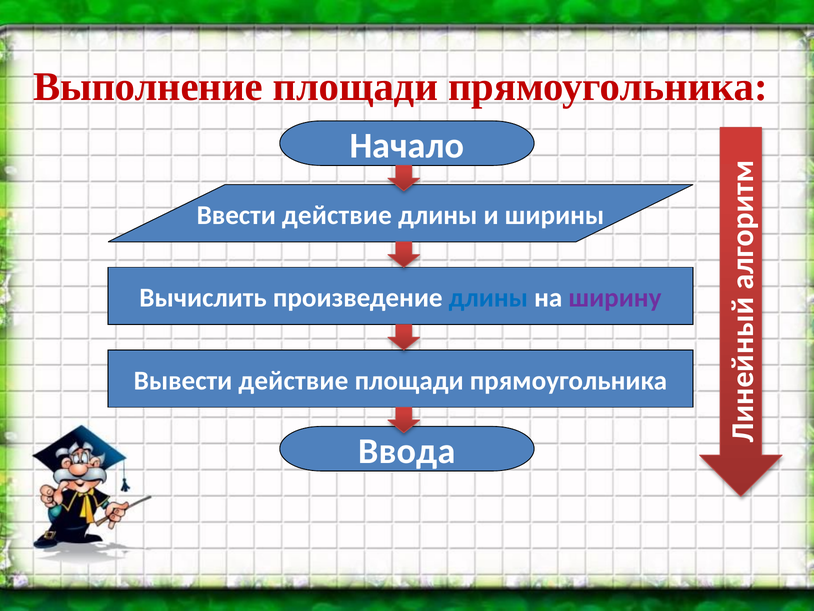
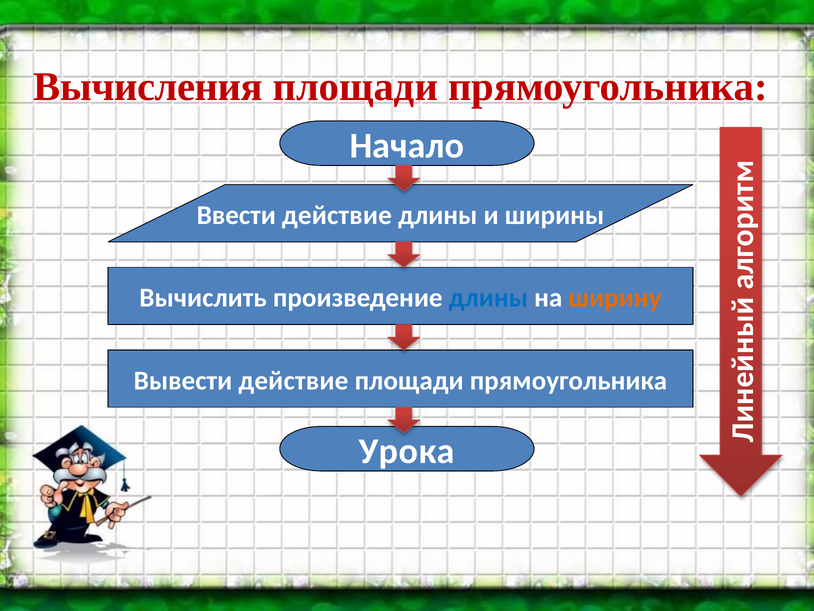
Выполнение: Выполнение -> Вычисления (148, 86)
ширину colour: purple -> orange (615, 298)
Ввода: Ввода -> Урока (407, 451)
